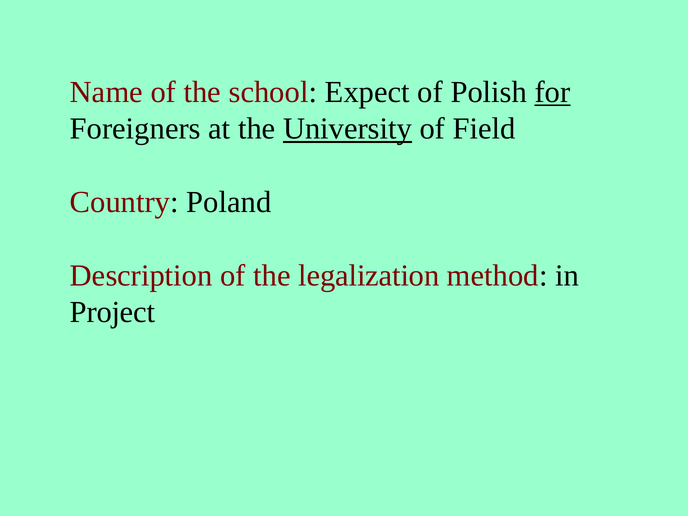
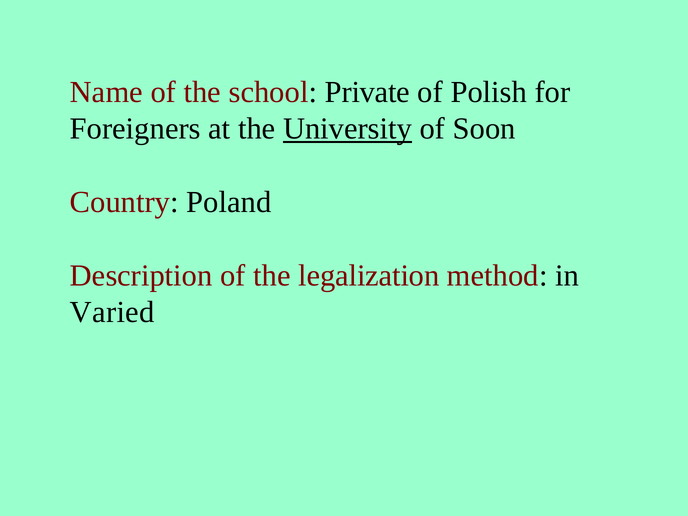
Expect: Expect -> Private (367, 92)
for underline: present -> none (553, 92)
Field: Field -> Soon (484, 129)
Project: Project -> Varied (112, 312)
